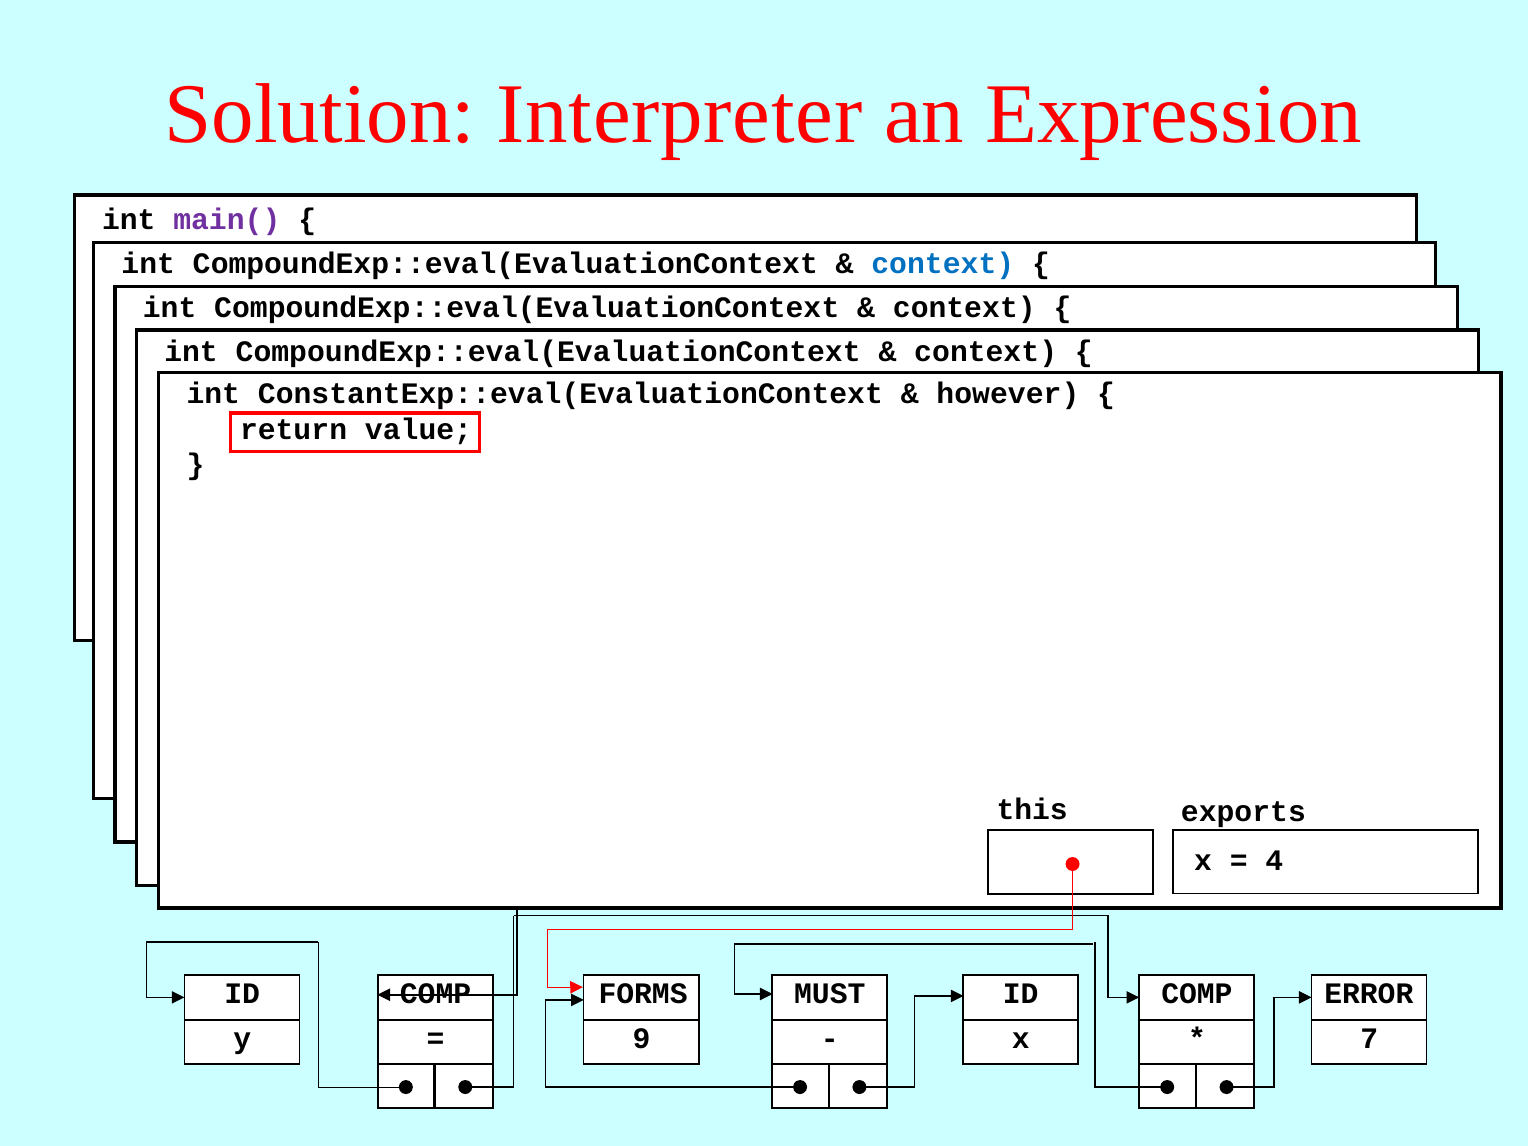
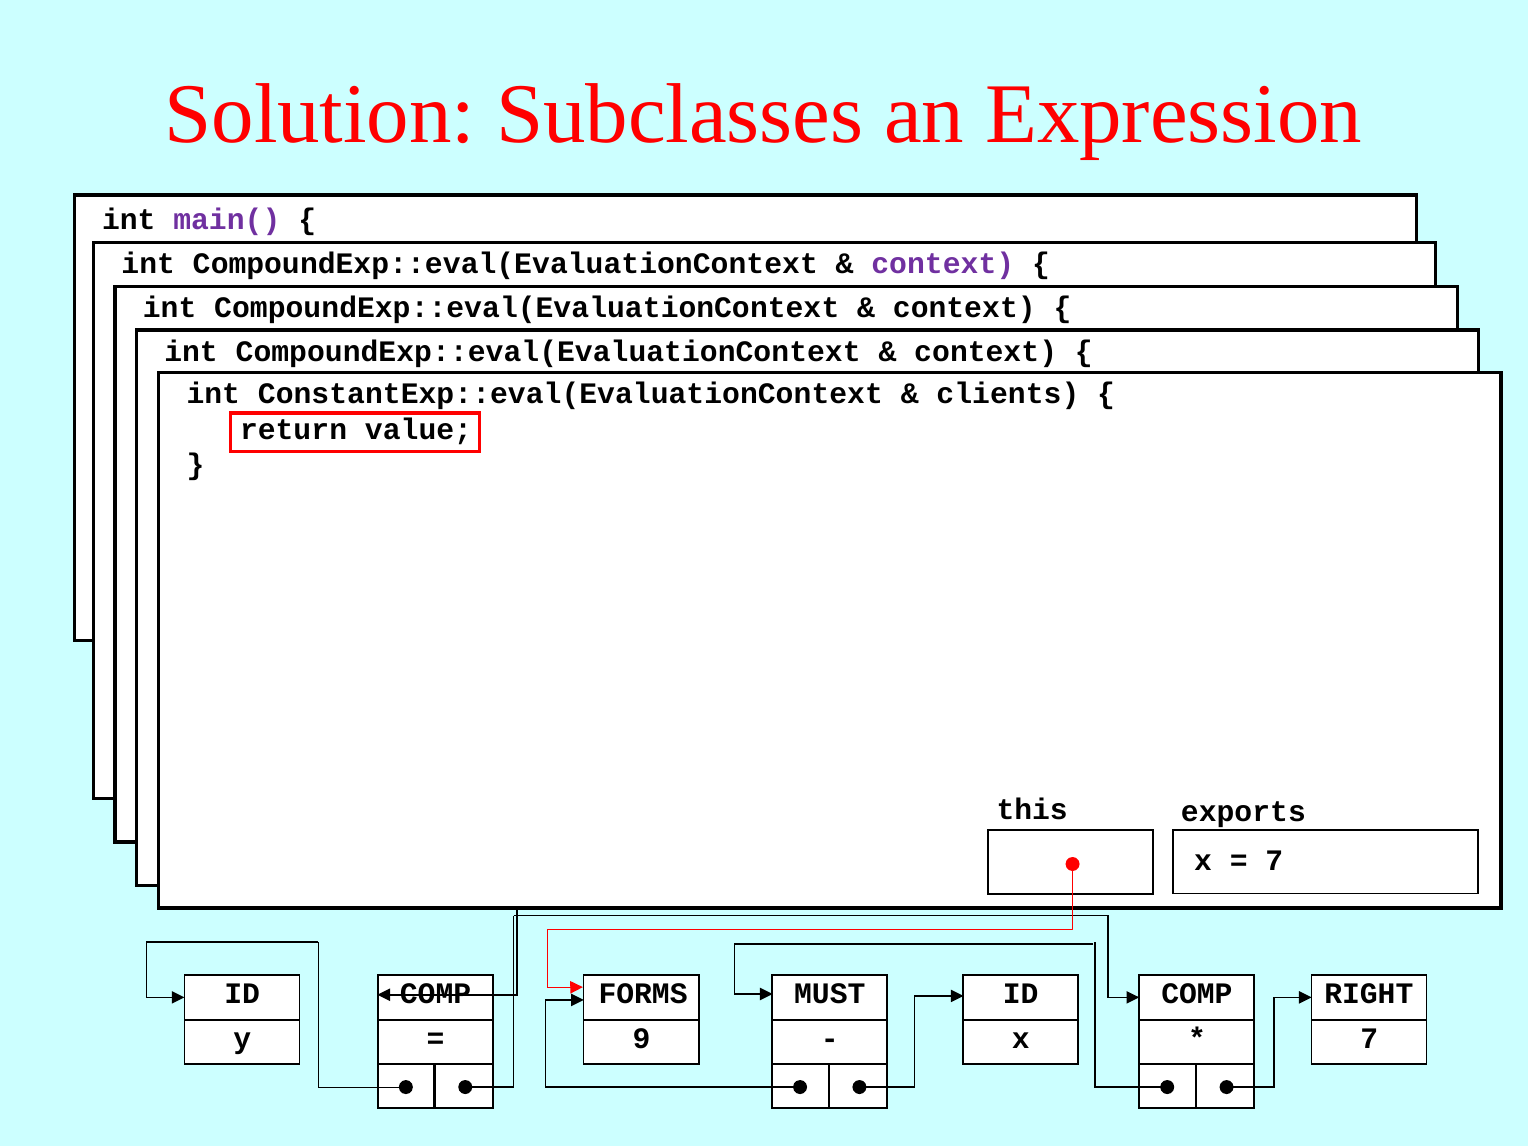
Interpreter: Interpreter -> Subclasses (680, 114)
context colour: blue -> purple (943, 264)
however: however -> clients (1008, 394)
4: 4 -> 7 (1274, 860)
ERROR: ERROR -> RIGHT (1369, 994)
